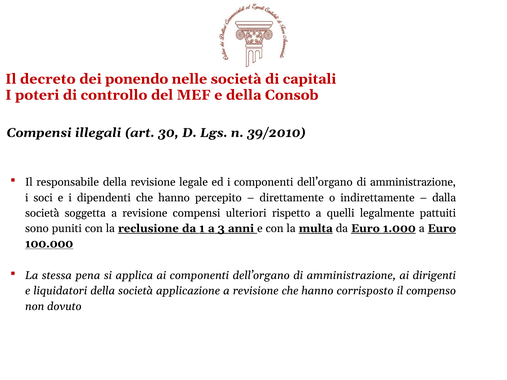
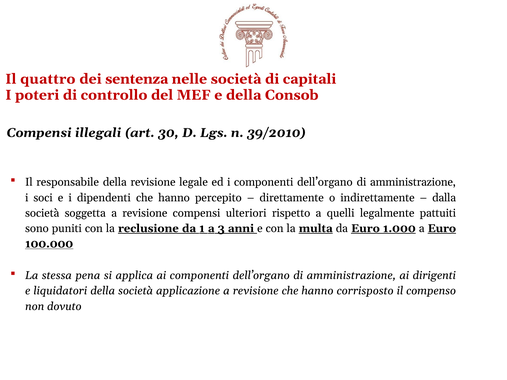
decreto: decreto -> quattro (48, 79)
ponendo: ponendo -> sentenza (137, 79)
